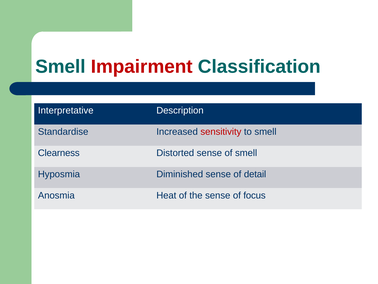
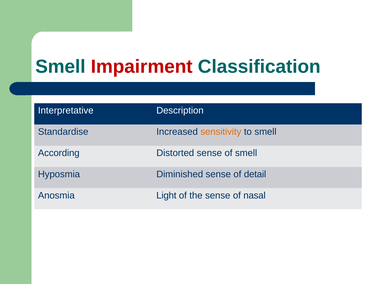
sensitivity colour: red -> orange (221, 132)
Clearness: Clearness -> According (59, 153)
Heat: Heat -> Light (166, 195)
focus: focus -> nasal (255, 195)
